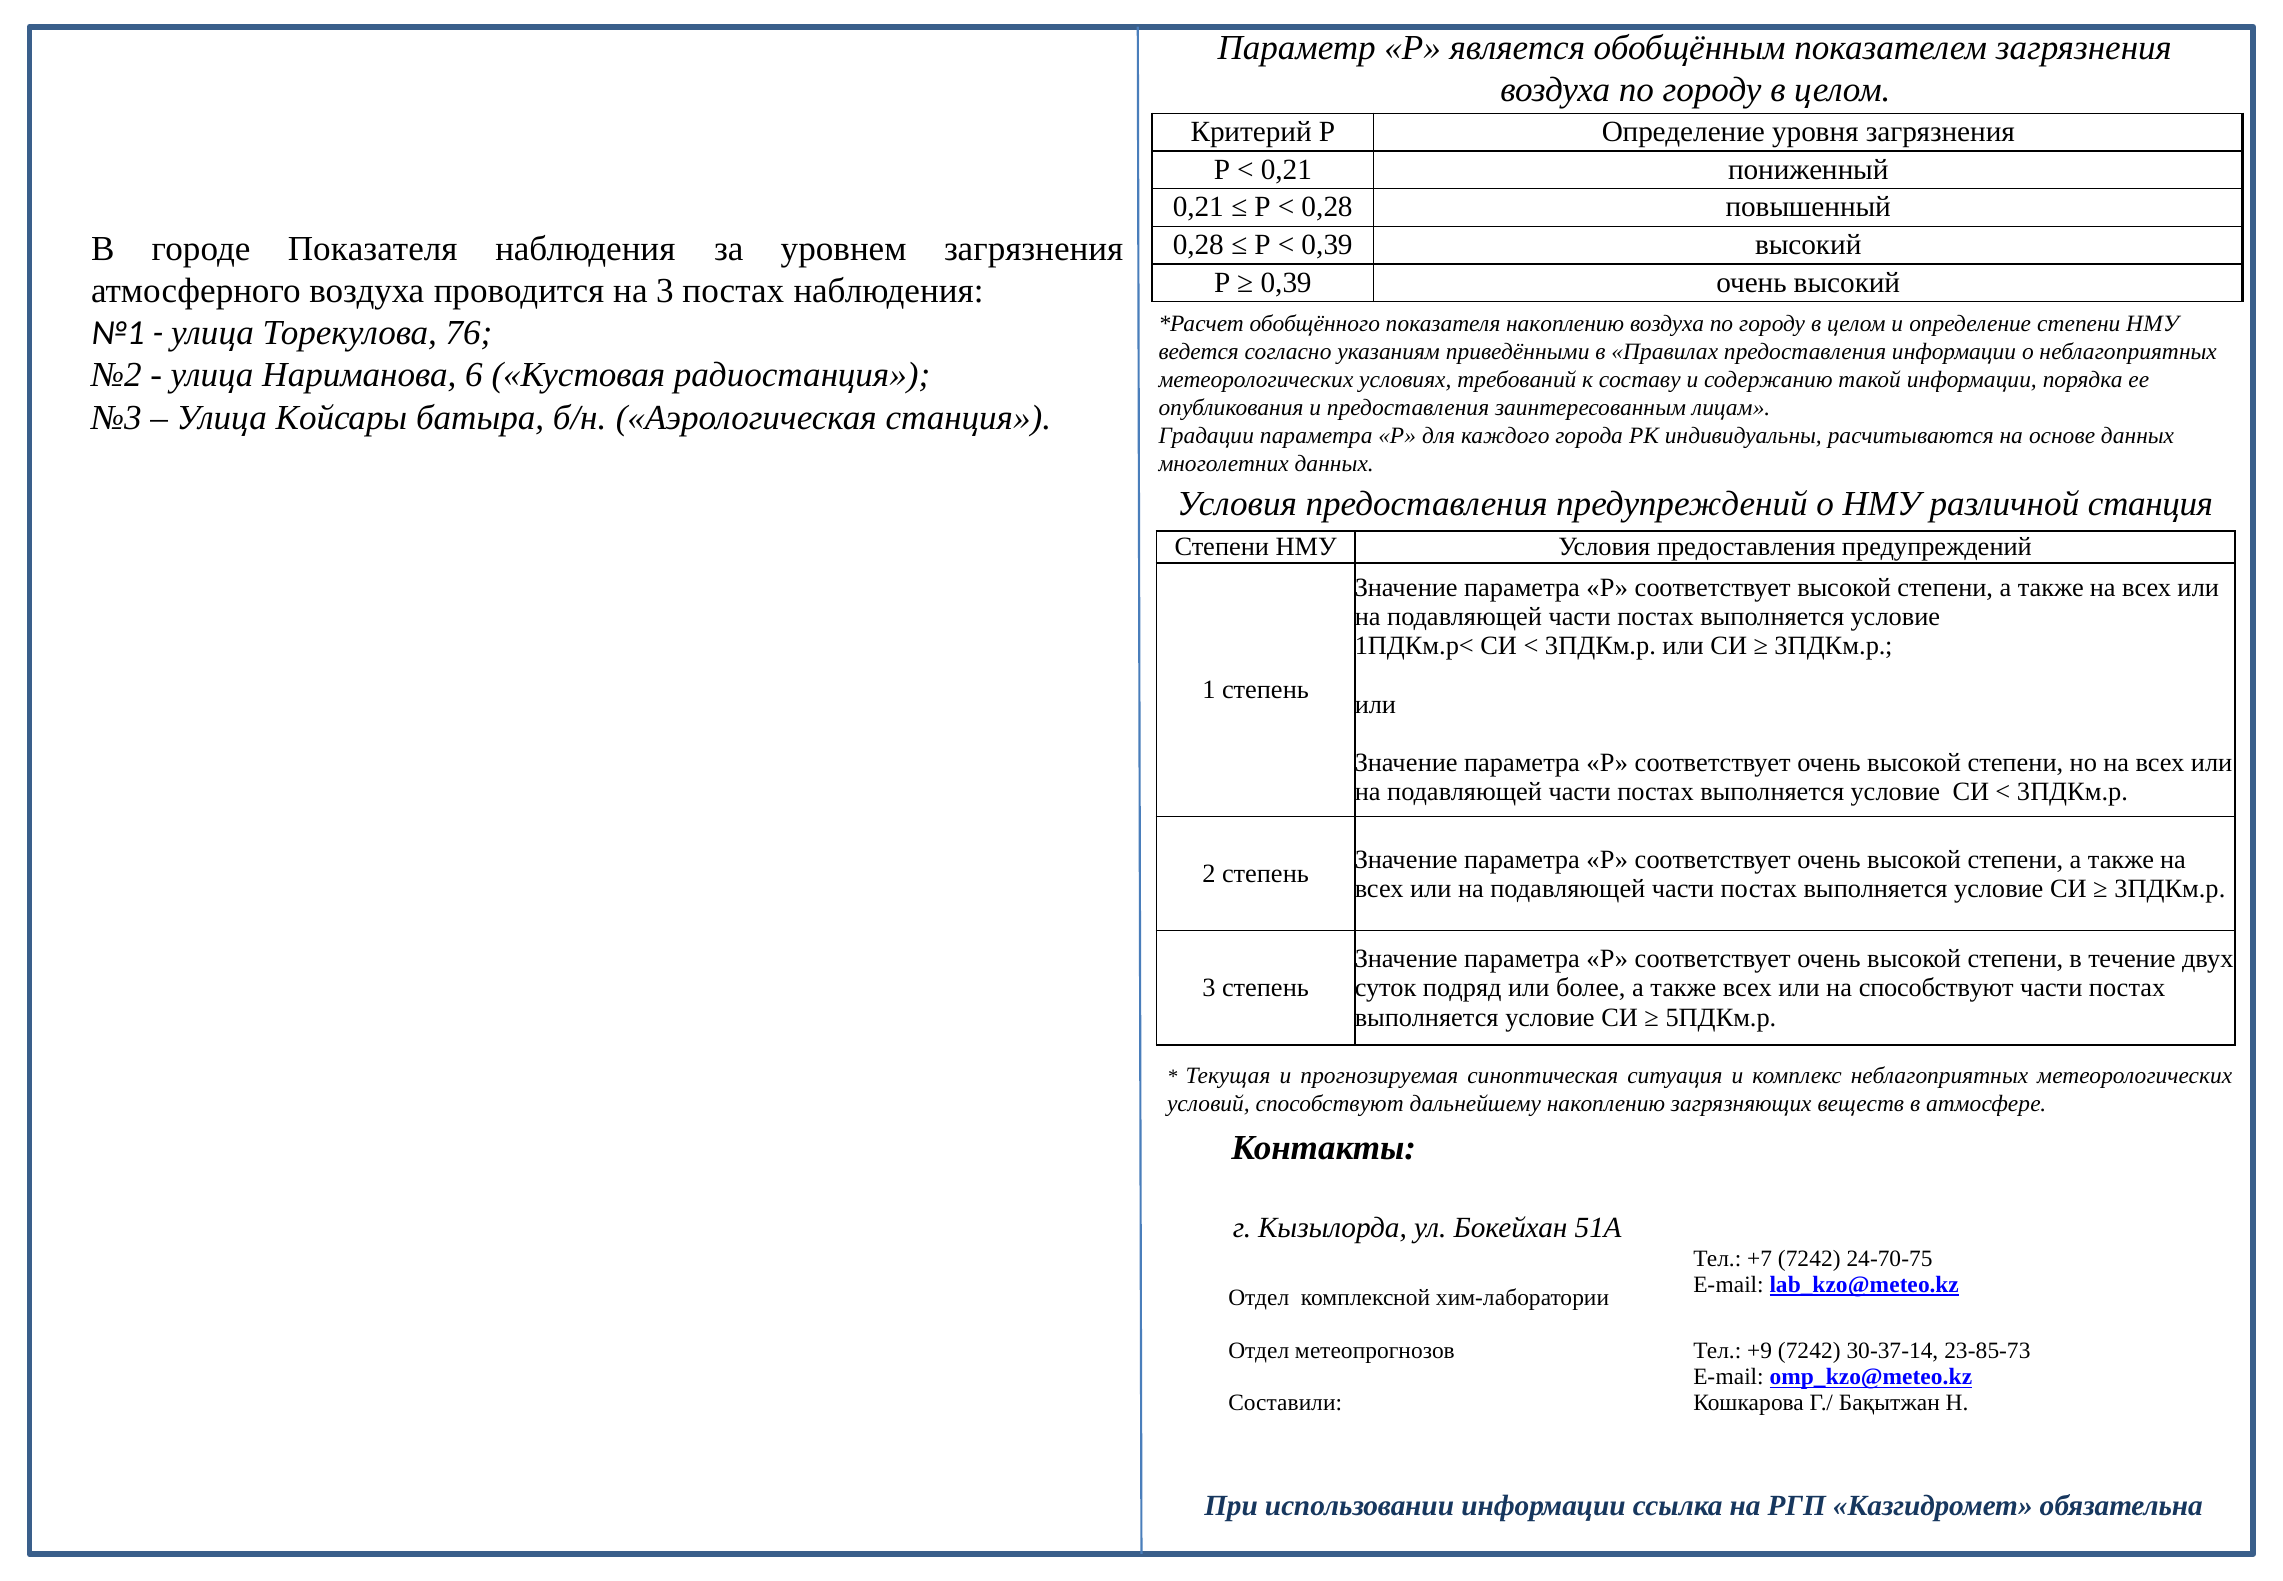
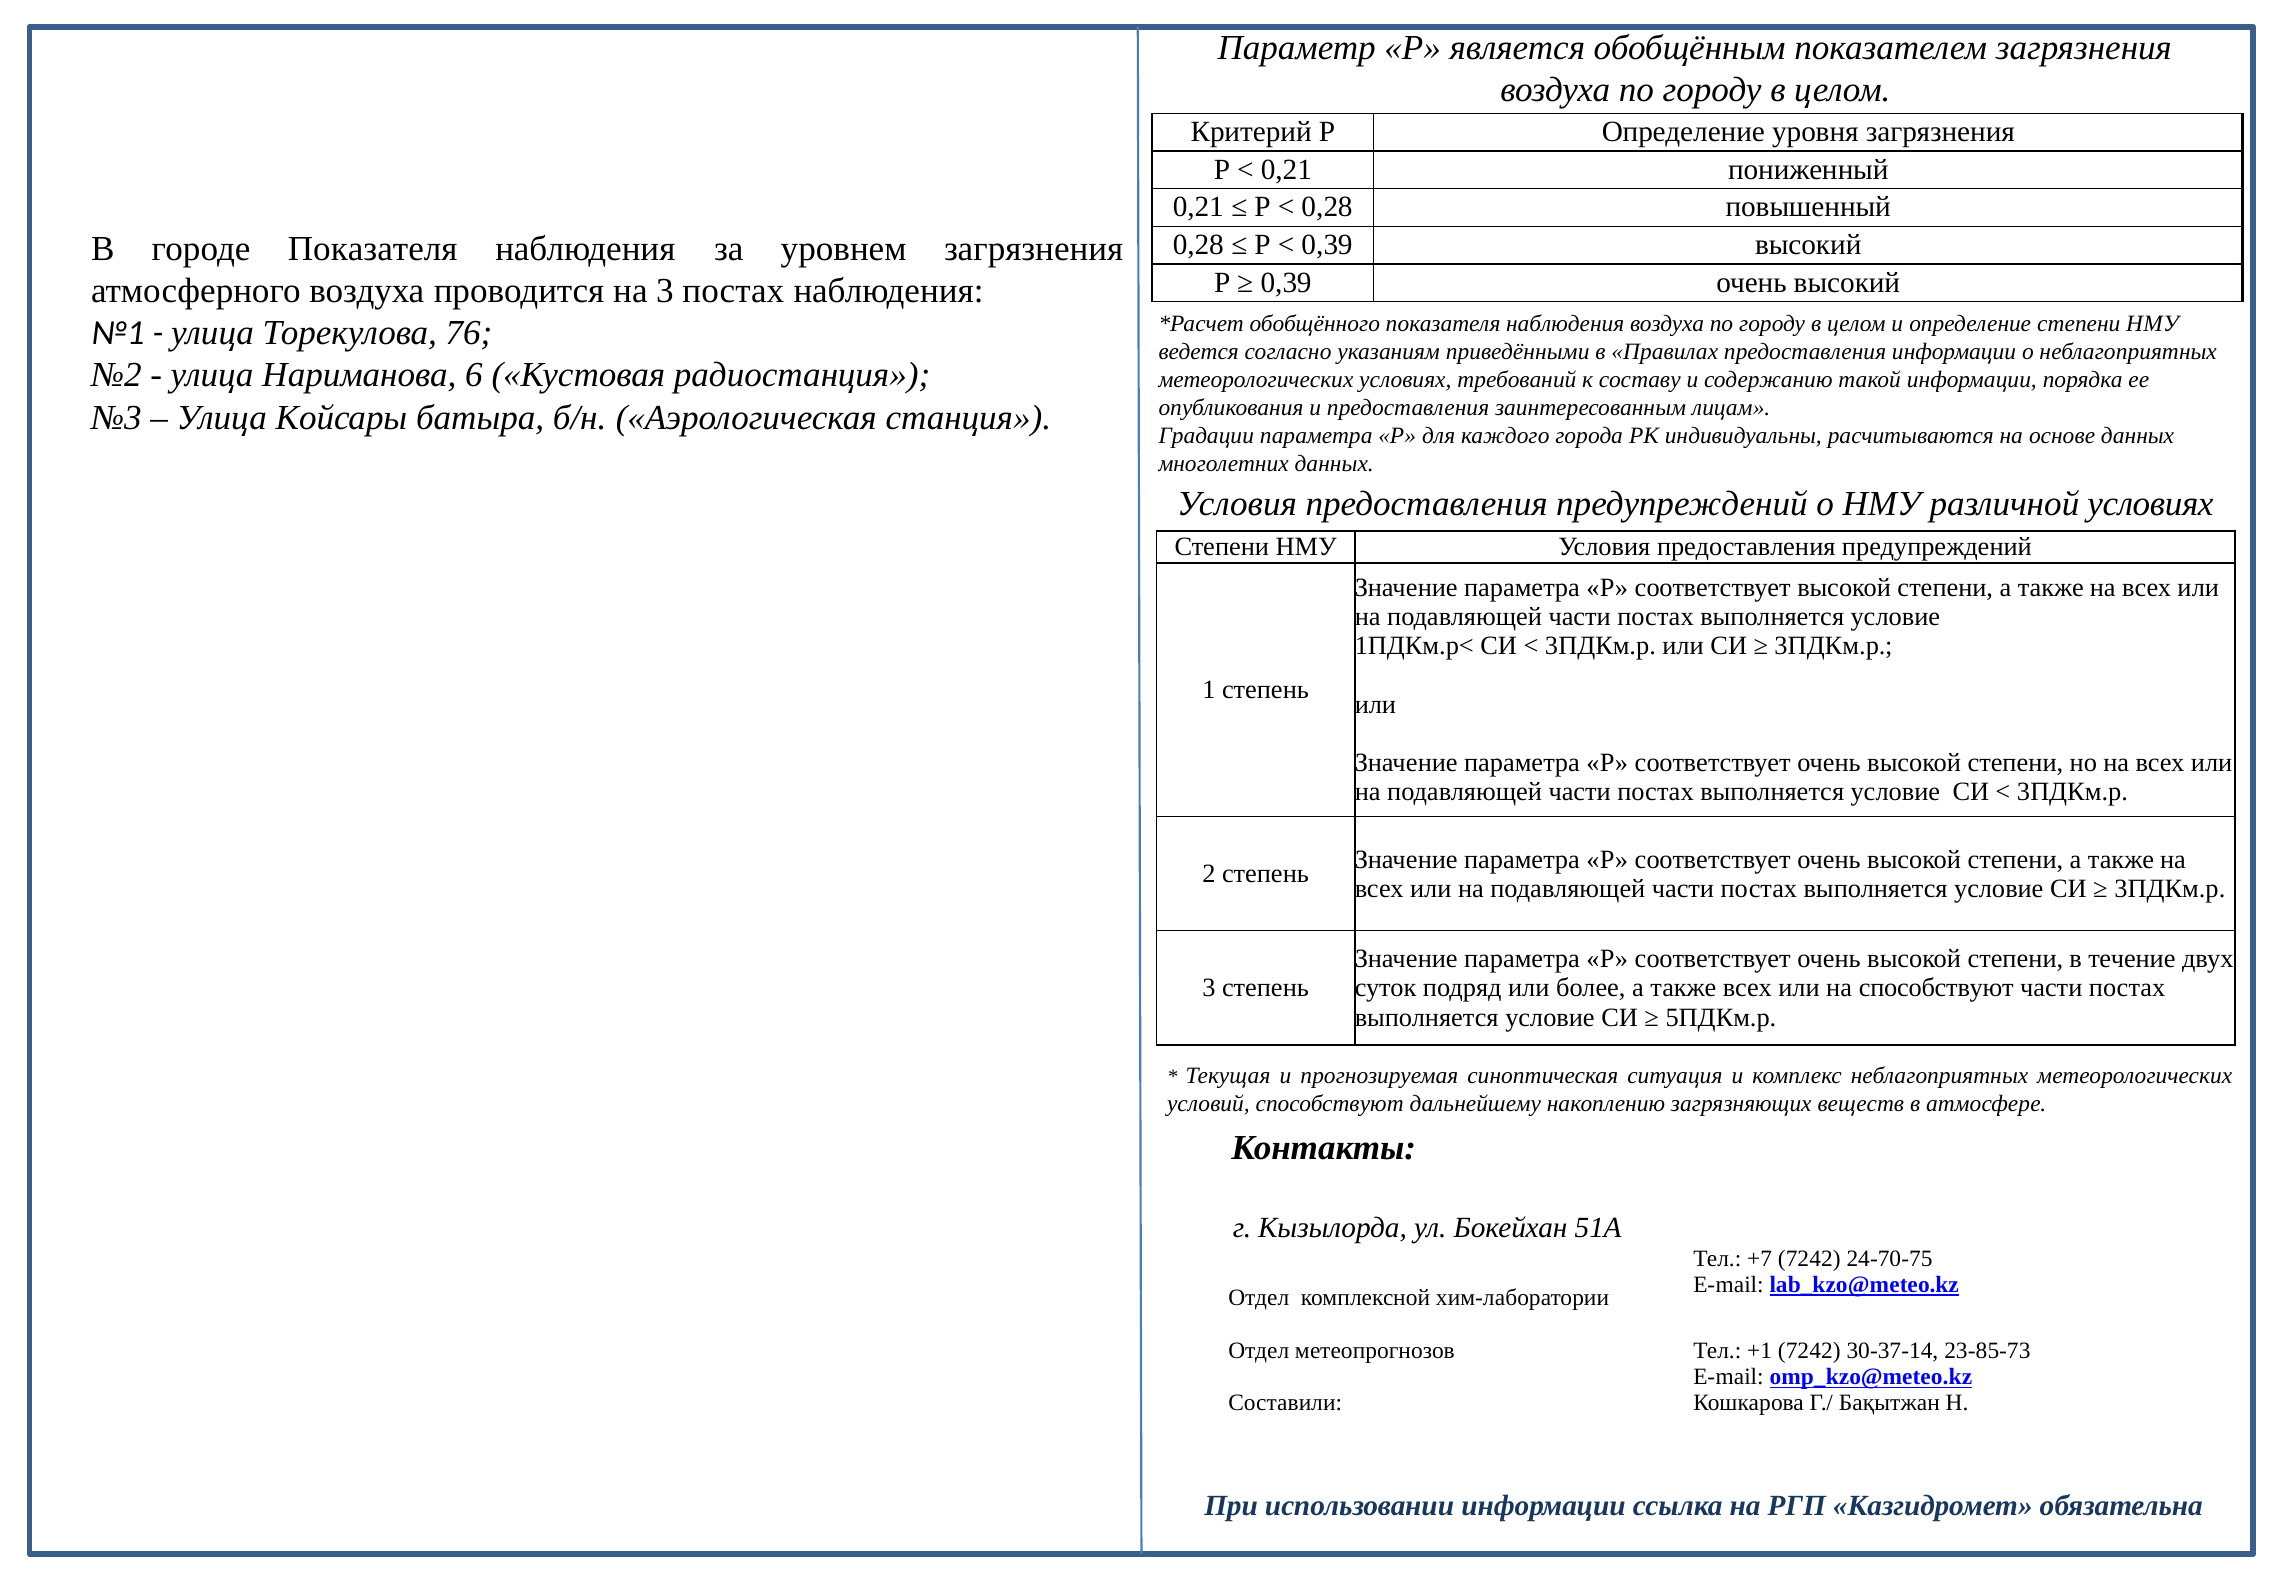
обобщённого показателя накоплению: накоплению -> наблюдения (1565, 324)
различной станция: станция -> условиях (2150, 504)
+9: +9 -> +1 (1760, 1351)
